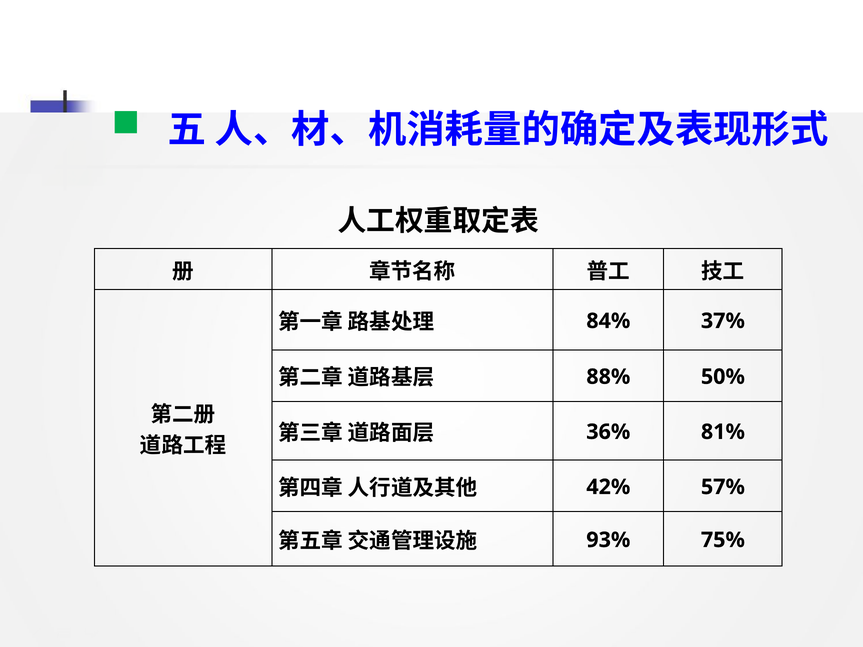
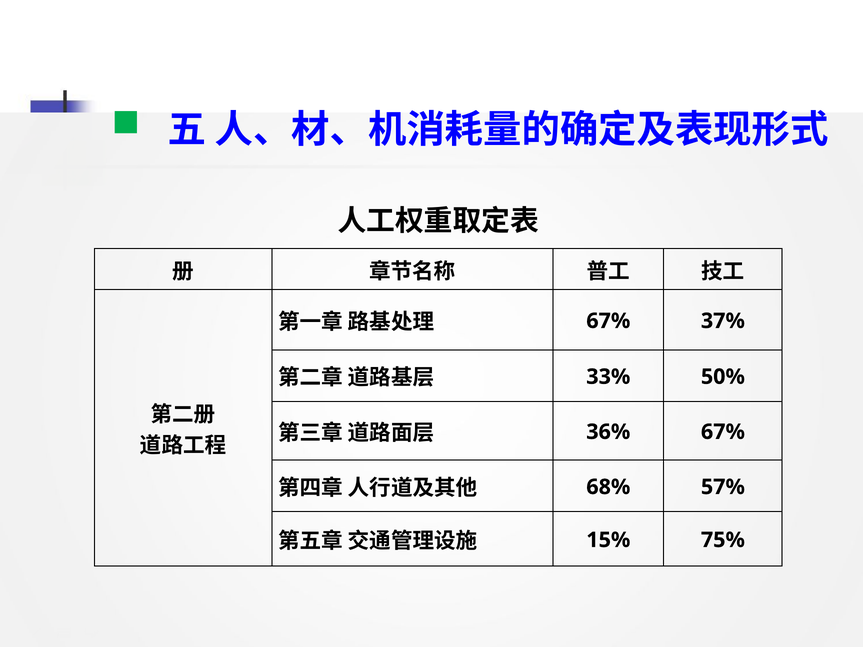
84%: 84% -> 67% (608, 321)
88%: 88% -> 33% (608, 377)
36% 81%: 81% -> 67% (723, 432)
42%: 42% -> 68% (608, 487)
93%: 93% -> 15% (608, 540)
